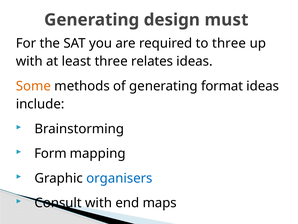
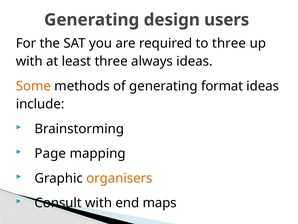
must: must -> users (227, 20)
relates: relates -> always (152, 61)
Form: Form -> Page (50, 153)
organisers colour: blue -> orange (119, 178)
